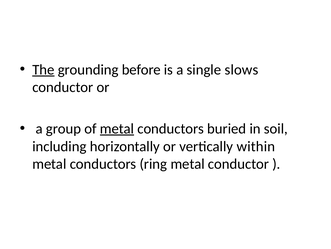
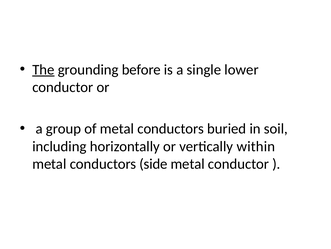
slows: slows -> lower (242, 69)
metal underline: present -> none (117, 128)
ring: ring -> side (153, 164)
